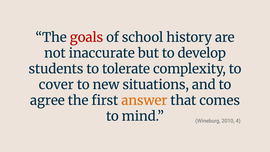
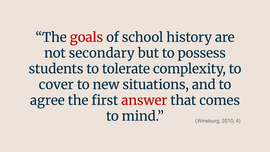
inaccurate: inaccurate -> secondary (102, 53)
develop: develop -> possess (202, 53)
answer colour: orange -> red (144, 100)
